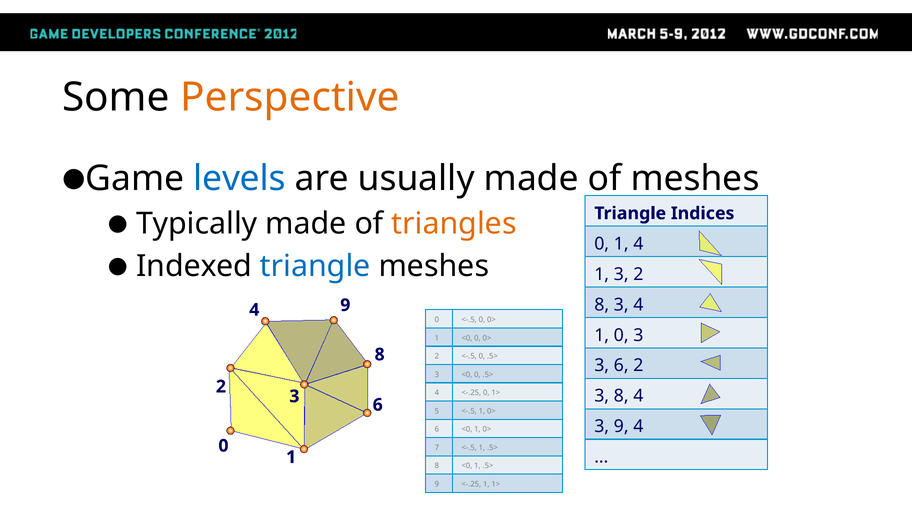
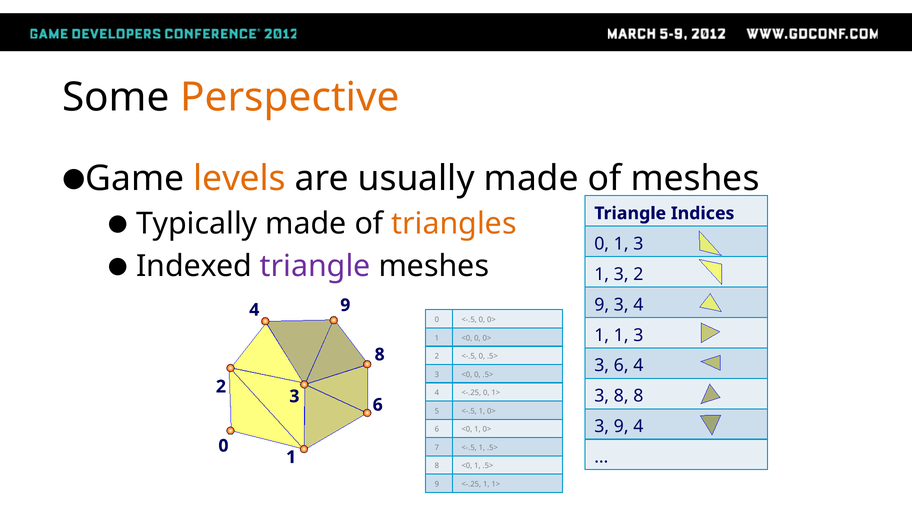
levels colour: blue -> orange (240, 178)
0 1 4: 4 -> 3 (638, 244)
triangle colour: blue -> purple (315, 266)
8: 8 -> 9 (602, 305)
1 0: 0 -> 1 (621, 335)
6 2: 2 -> 4 (638, 366)
8 4: 4 -> 8 (638, 396)
